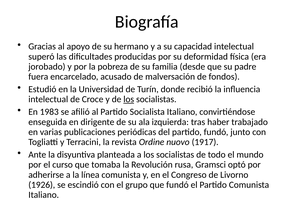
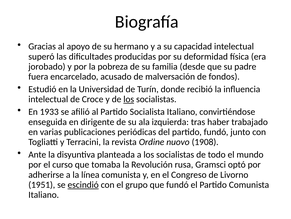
1983: 1983 -> 1933 (49, 111)
1917: 1917 -> 1908 (205, 142)
1926: 1926 -> 1951 (42, 184)
escindió underline: none -> present (83, 184)
